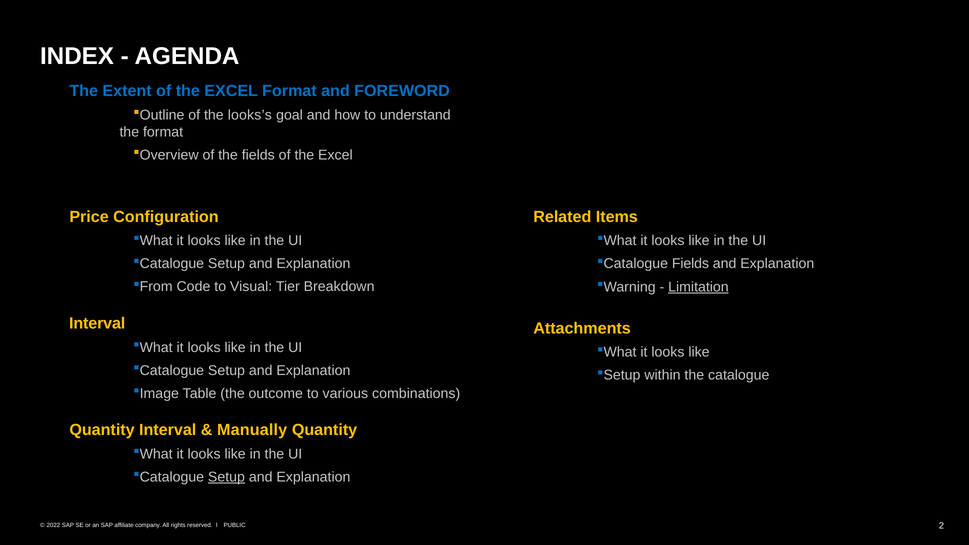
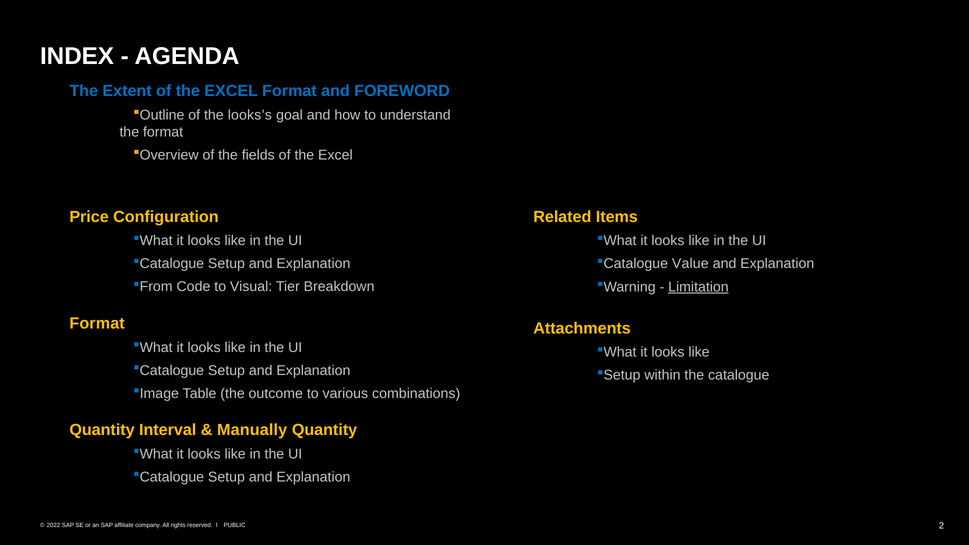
Fields: Fields -> Value (690, 264)
Interval: Interval -> Format (97, 323)
Setup underline: present -> none (226, 477)
